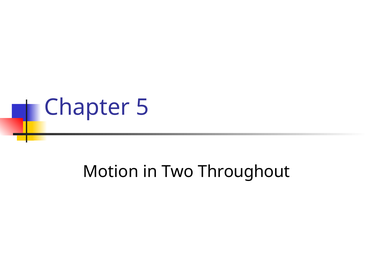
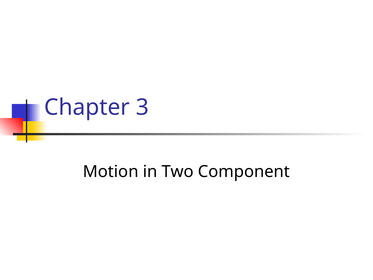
5: 5 -> 3 (142, 107)
Throughout: Throughout -> Component (244, 171)
